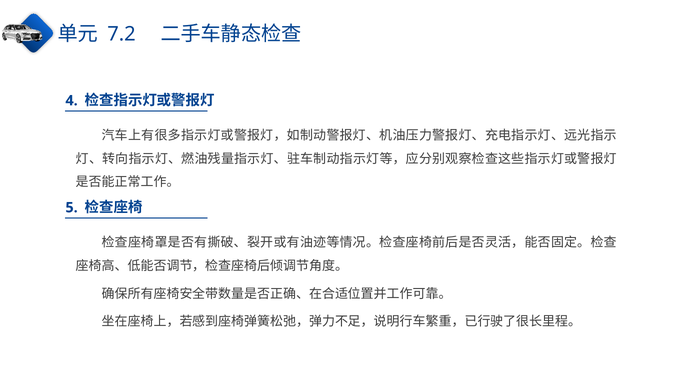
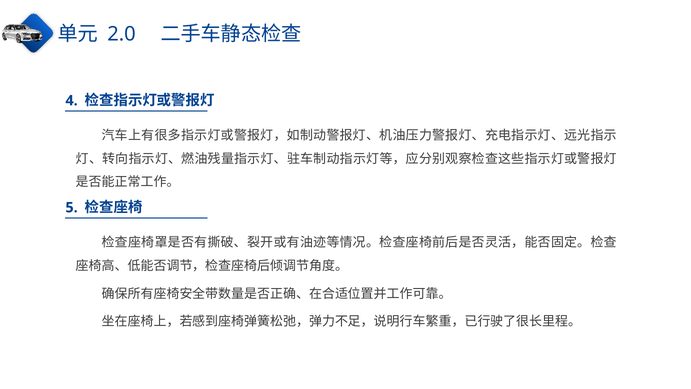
7.2: 7.2 -> 2.0 (121, 34)
